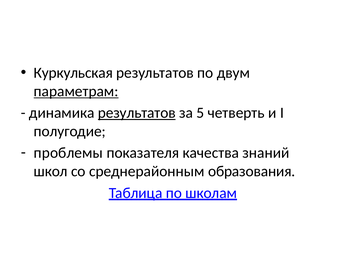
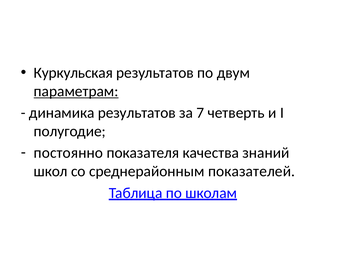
результатов underline: present -> none (137, 113)
5: 5 -> 7 (200, 113)
проблемы: проблемы -> постоянно (68, 153)
образования: образования -> показателей (252, 171)
